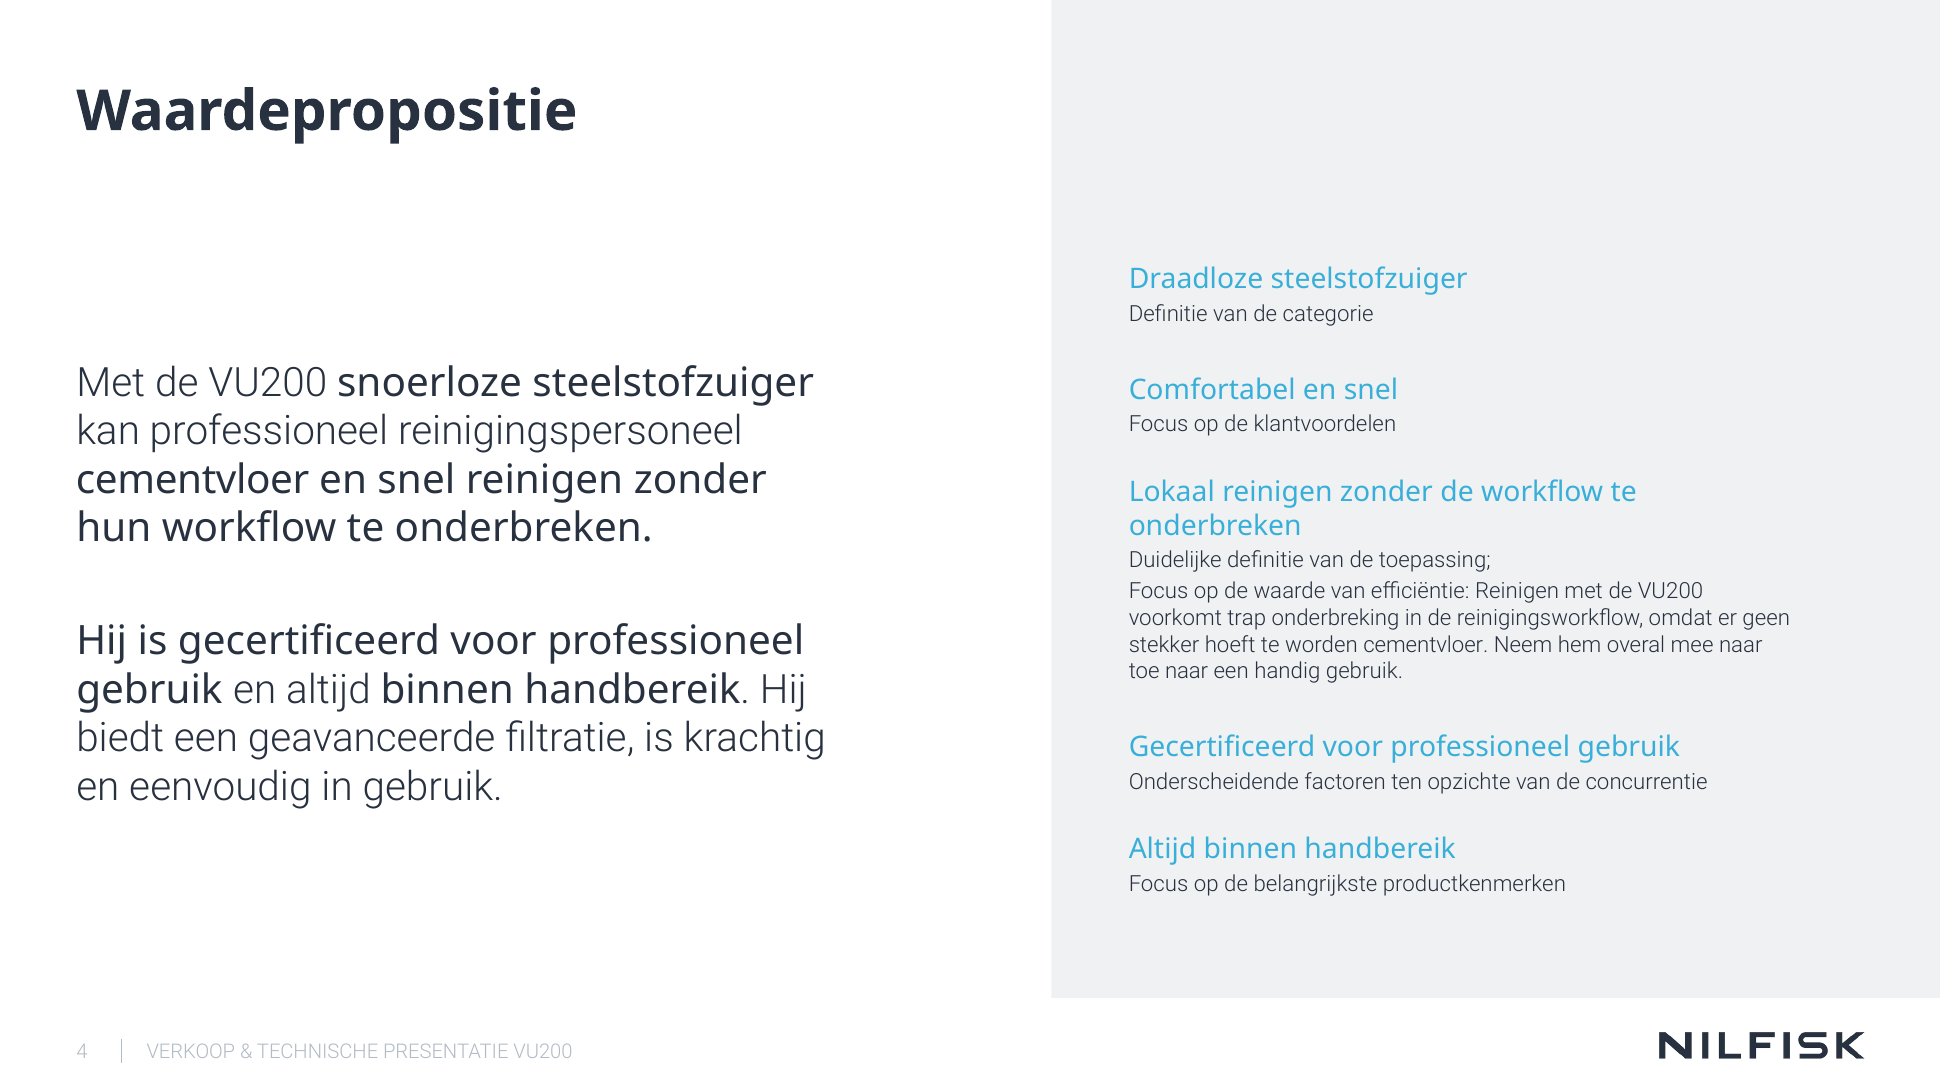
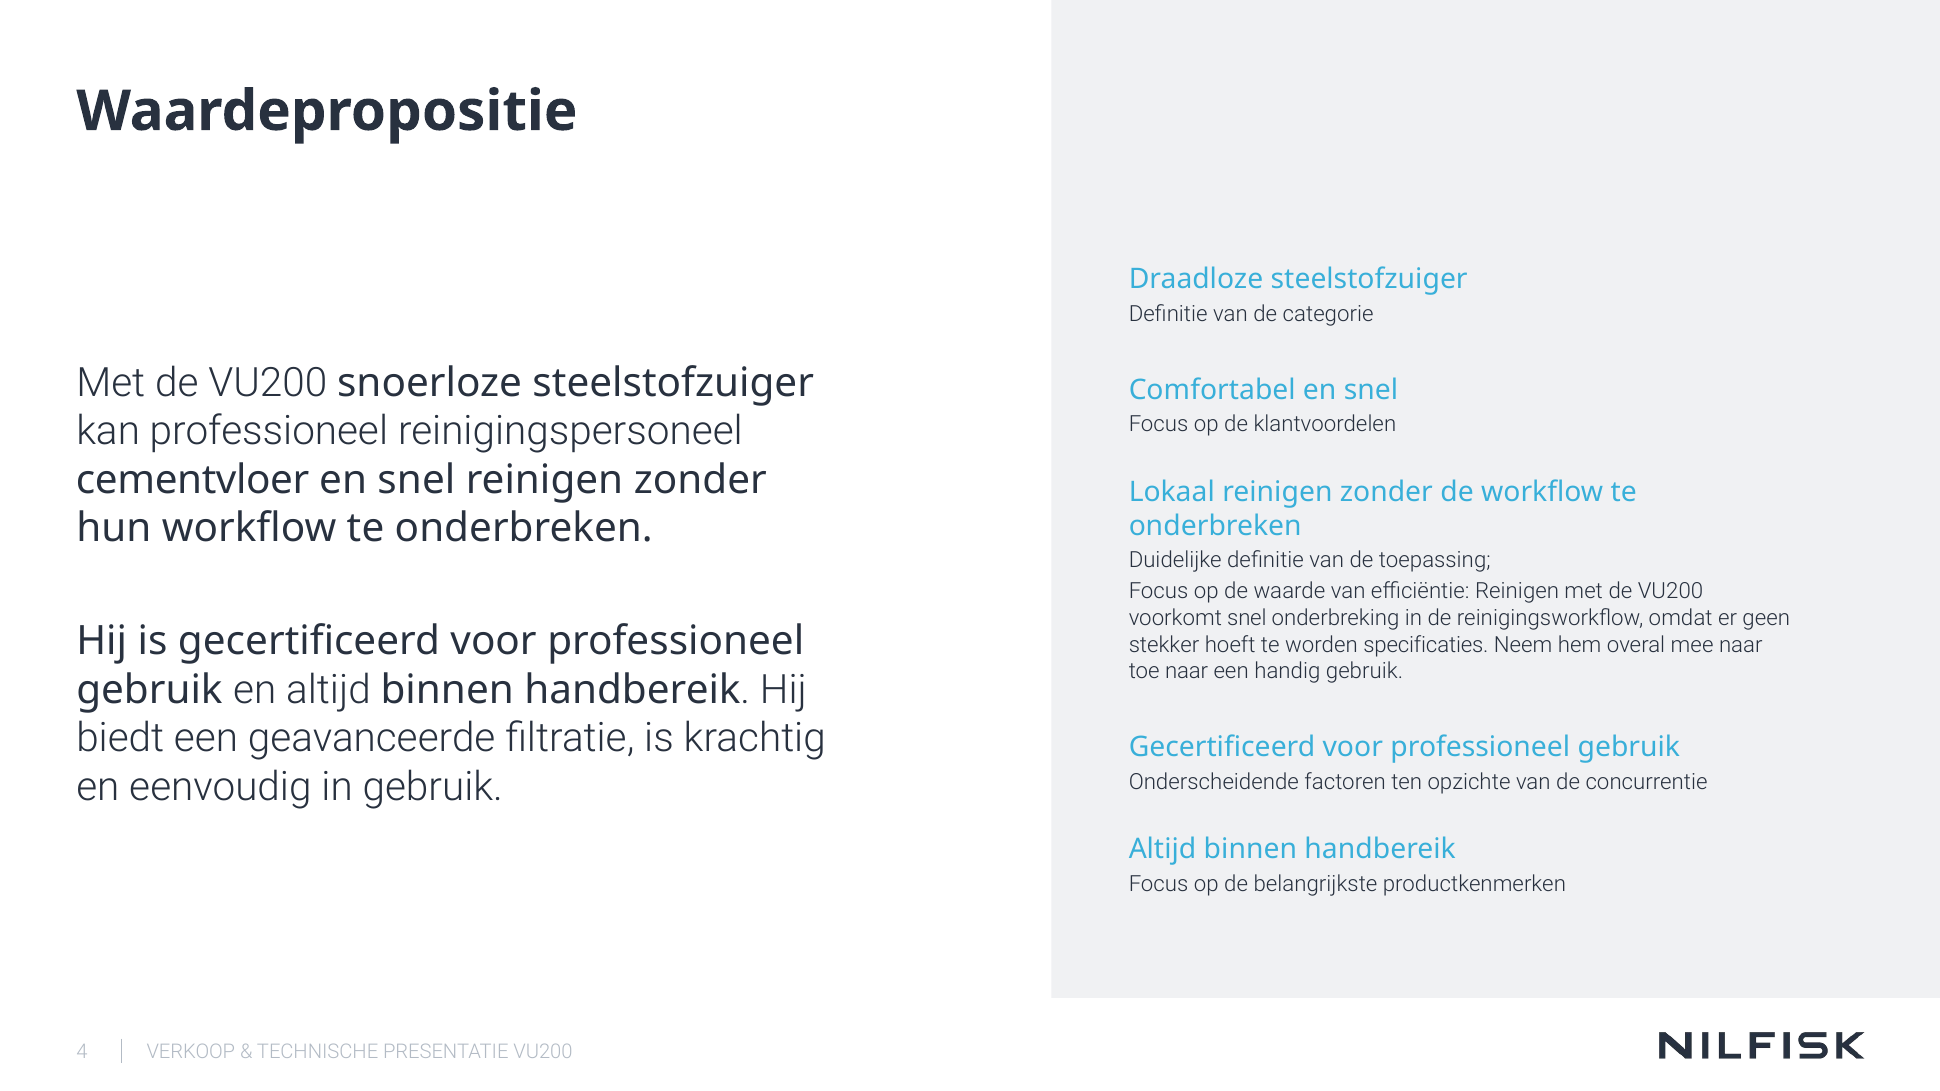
voorkomt trap: trap -> snel (1247, 618)
worden cementvloer: cementvloer -> specificaties (1426, 645)
